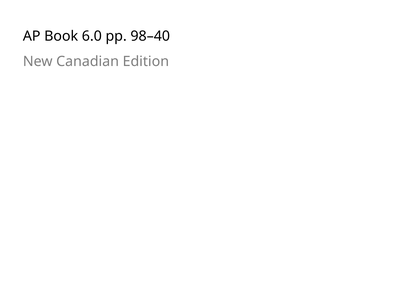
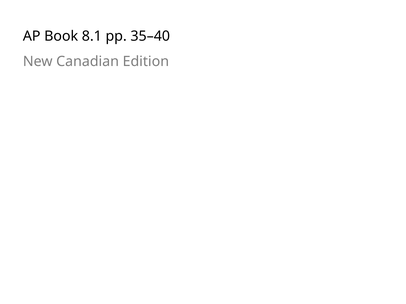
6.0: 6.0 -> 8.1 (92, 36)
98–40: 98–40 -> 35–40 (150, 36)
